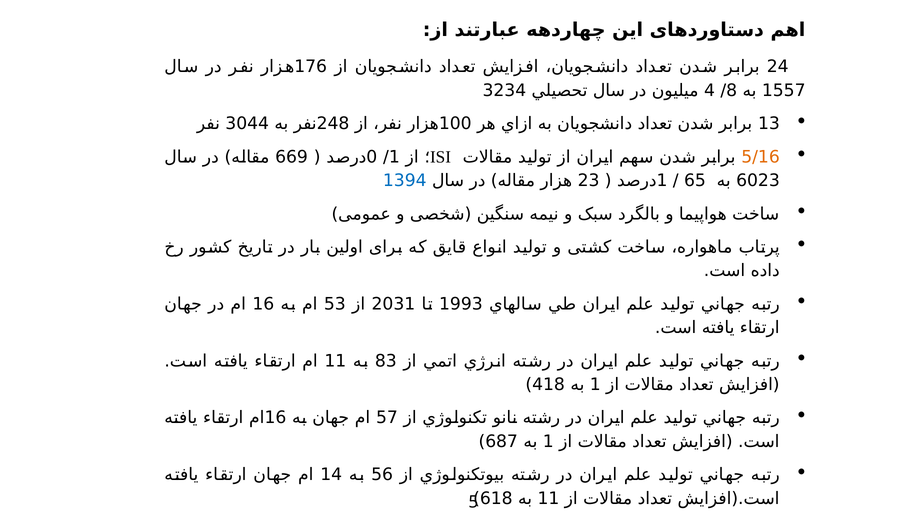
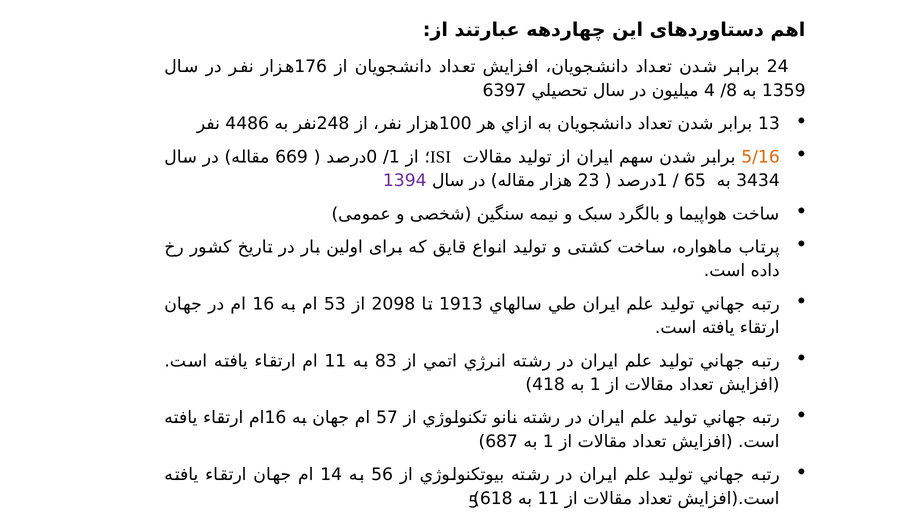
3234: 3234 -> 6397 (504, 91)
1557: 1557 -> 1359 (784, 91)
3044: 3044 -> 4486 (247, 124)
1394 colour: blue -> purple (405, 181)
6023: 6023 -> 3434 (758, 181)
2031: 2031 -> 2098 (393, 304)
1993: 1993 -> 1913 (461, 304)
